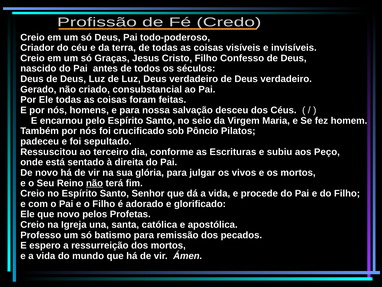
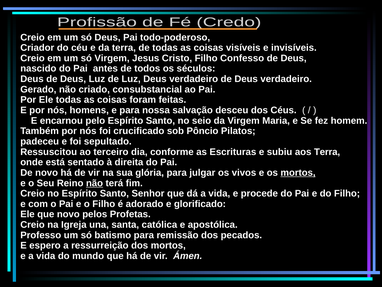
só Graças: Graças -> Virgem (112, 58)
aos Peço: Peço -> Terra (327, 152)
mortos underline: none -> present (298, 172)
